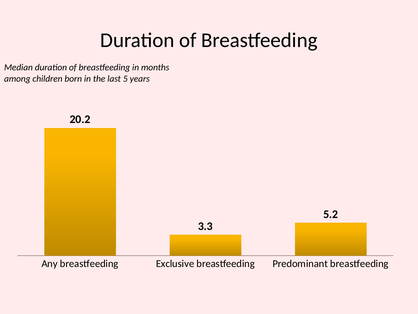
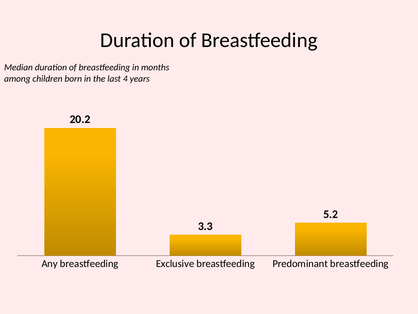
5: 5 -> 4 (125, 79)
